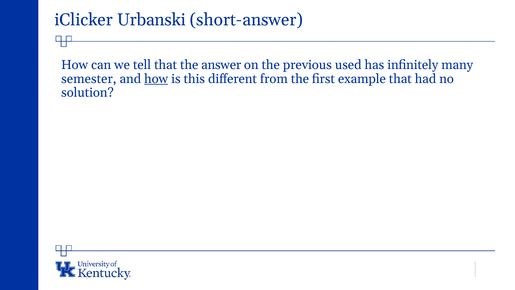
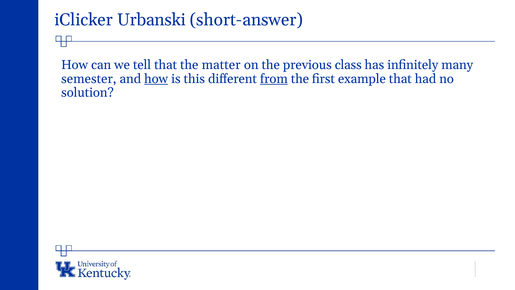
answer: answer -> matter (221, 65)
used: used -> class (348, 65)
from underline: none -> present (274, 79)
